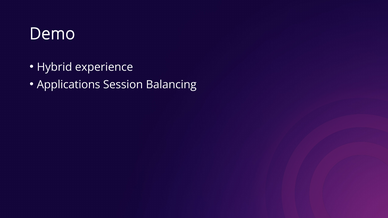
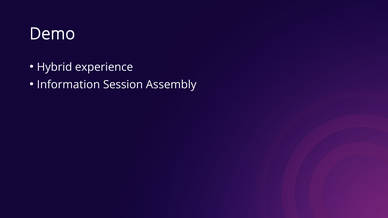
Applications: Applications -> Information (68, 85)
Balancing: Balancing -> Assembly (171, 85)
